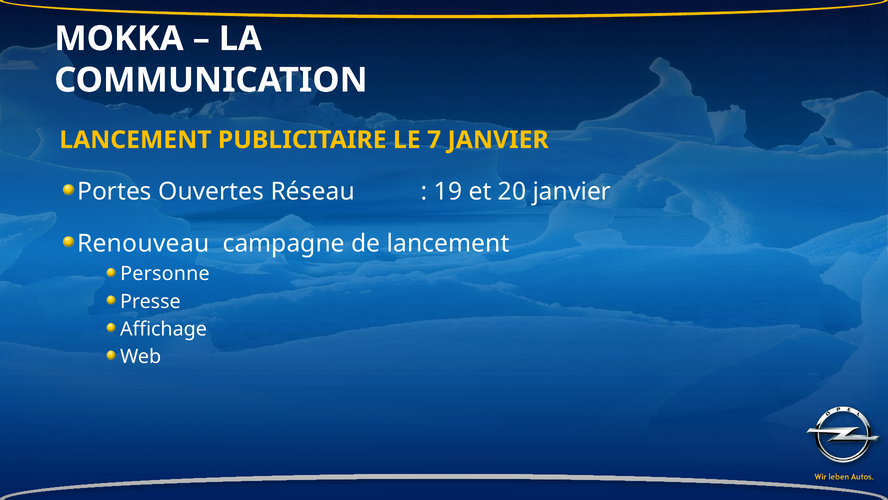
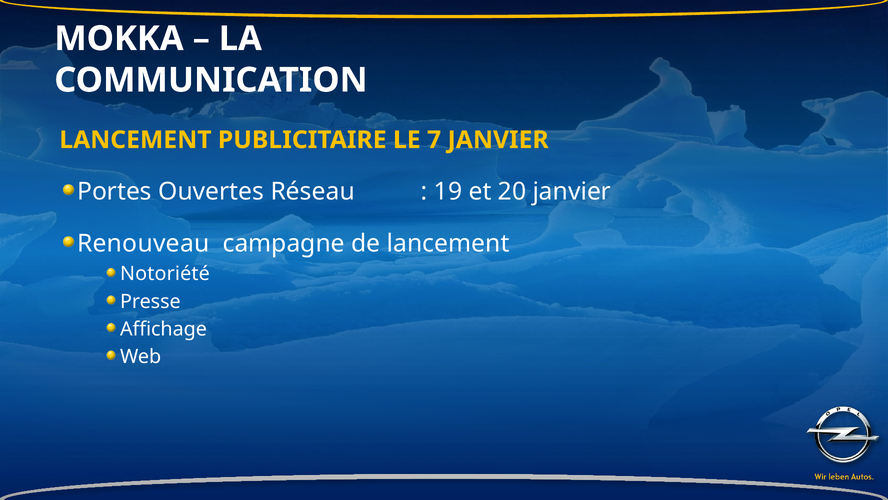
Personne: Personne -> Notoriété (165, 274)
